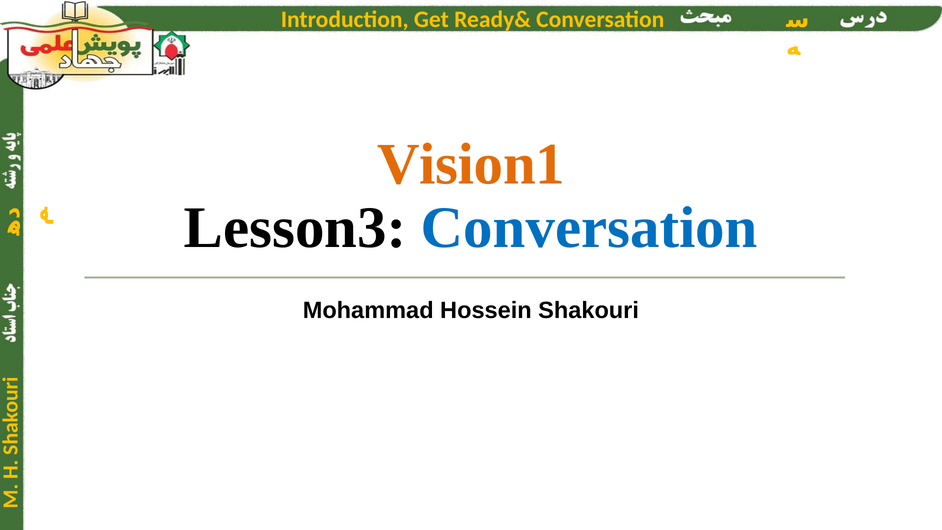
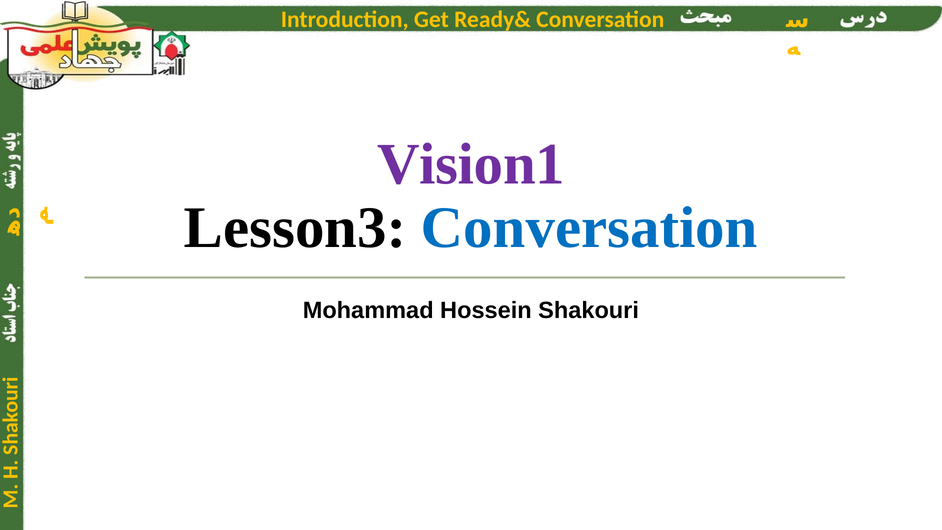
Vision1 colour: orange -> purple (471, 164)
